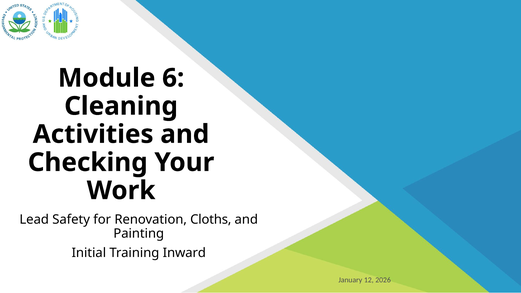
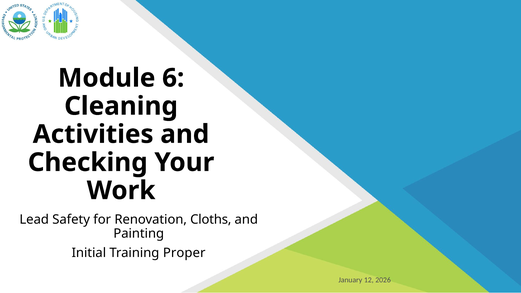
Inward: Inward -> Proper (184, 253)
